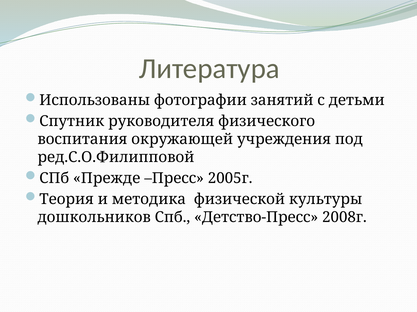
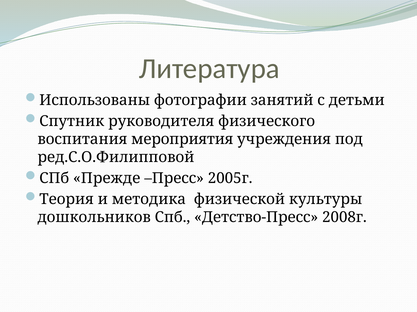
окружающей: окружающей -> мероприятия (182, 140)
